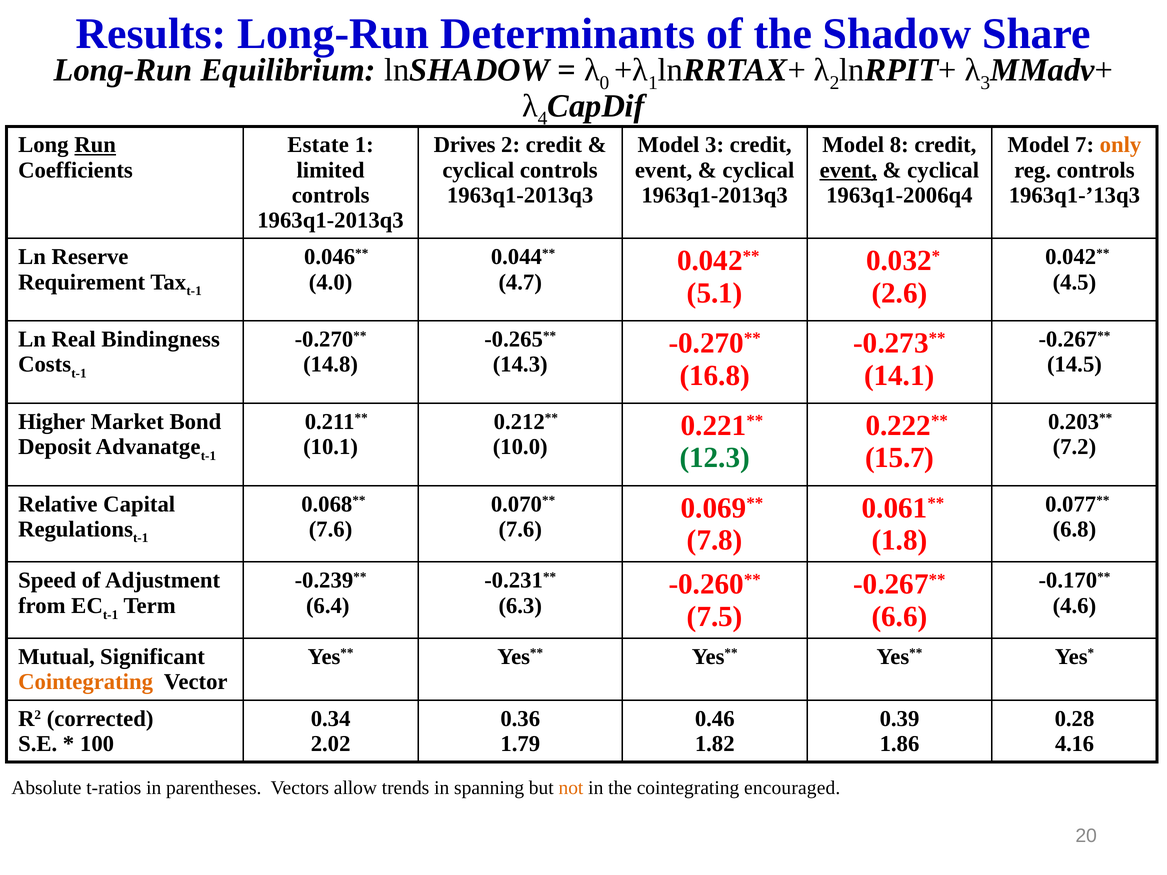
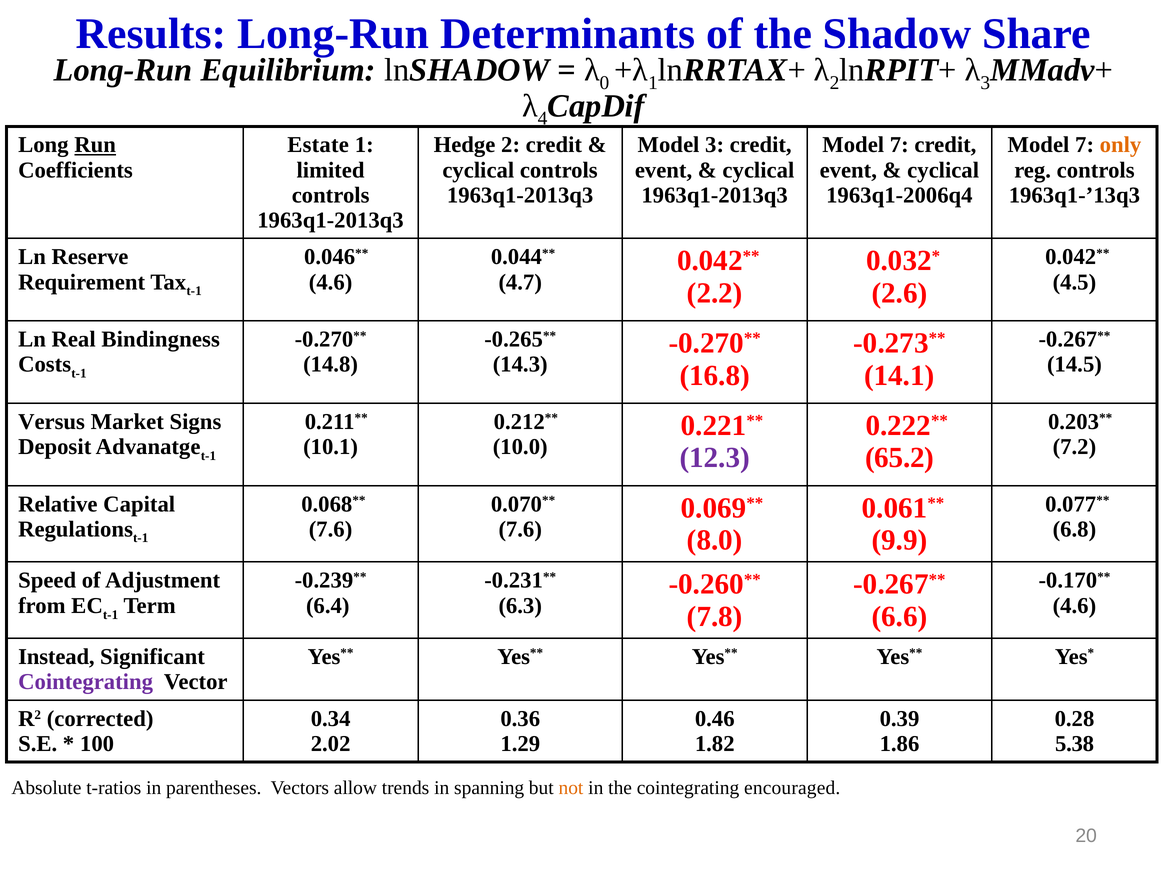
Drives: Drives -> Hedge (464, 145)
8: 8 -> 7 (899, 145)
event underline: present -> none (848, 170)
4.0: 4.0 -> 4.6 (331, 282)
5.1: 5.1 -> 2.2 (715, 293)
Higher: Higher -> Versus (52, 422)
Bond: Bond -> Signs (195, 422)
12.3 colour: green -> purple (715, 458)
15.7: 15.7 -> 65.2 (900, 458)
7.8: 7.8 -> 8.0 (715, 540)
1.8: 1.8 -> 9.9 (899, 540)
7.5: 7.5 -> 7.8 (715, 617)
Mutual: Mutual -> Instead (56, 657)
Cointegrating colour: orange -> purple (86, 682)
1.79: 1.79 -> 1.29 (520, 744)
4.16: 4.16 -> 5.38 (1075, 744)
